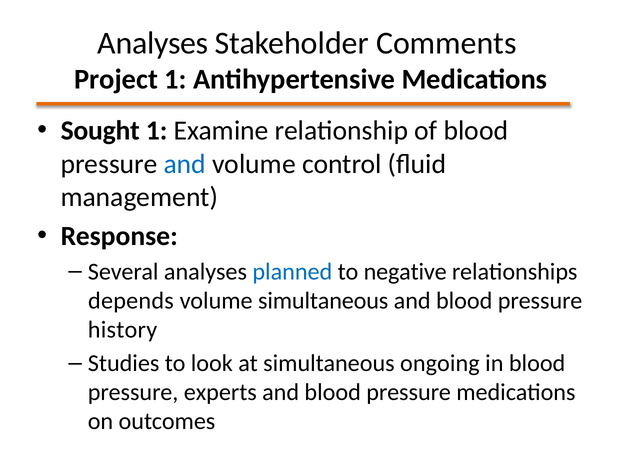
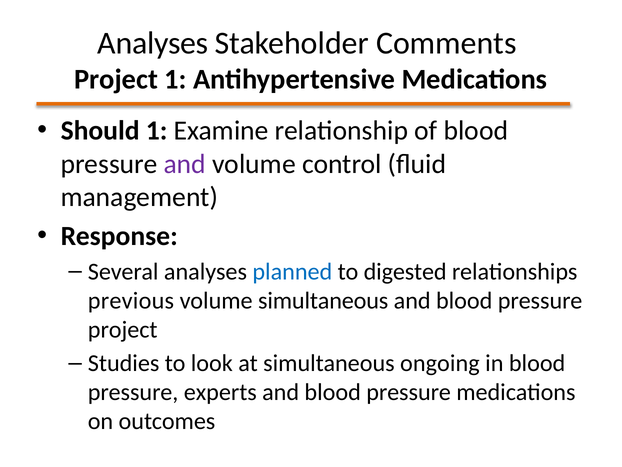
Sought: Sought -> Should (100, 131)
and colour: blue -> purple (185, 164)
negative: negative -> digested (405, 271)
depends: depends -> previous (131, 300)
history: history -> project (123, 329)
